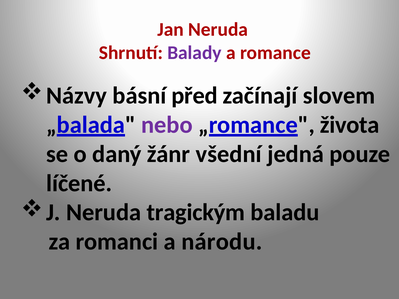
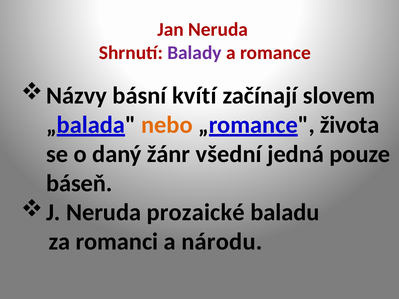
před: před -> kvítí (194, 96)
nebo colour: purple -> orange (167, 125)
líčené: líčené -> báseň (79, 183)
tragickým: tragickým -> prozaické (196, 213)
